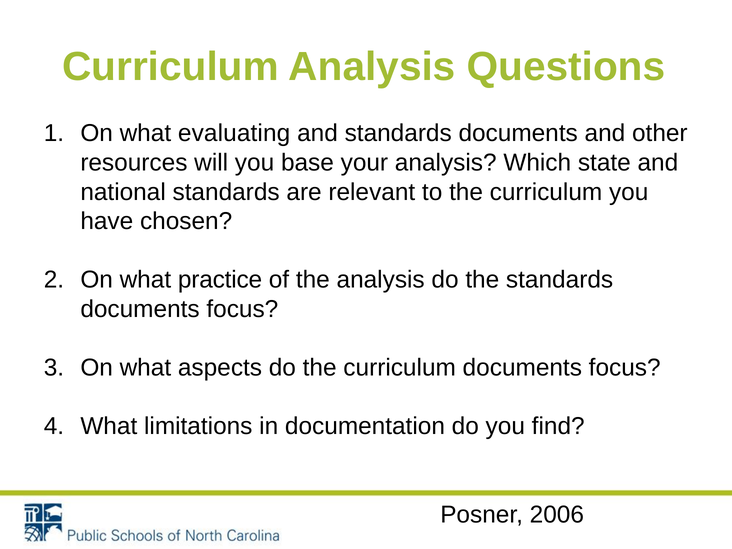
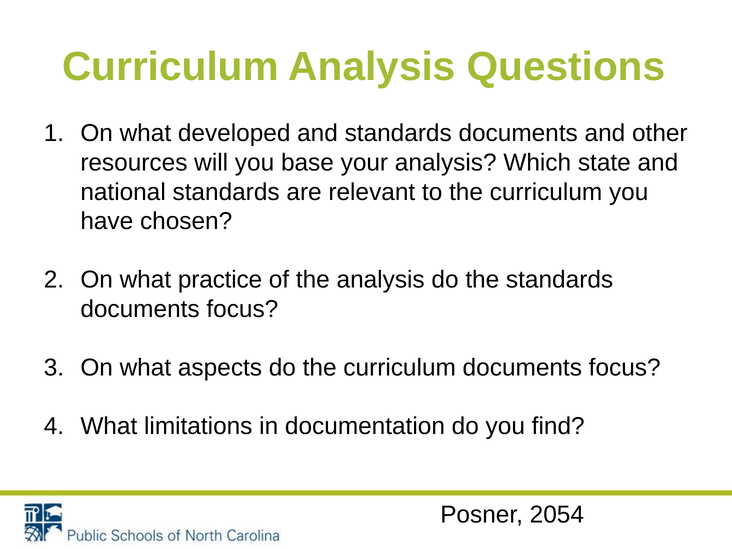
evaluating: evaluating -> developed (234, 133)
2006: 2006 -> 2054 (557, 515)
